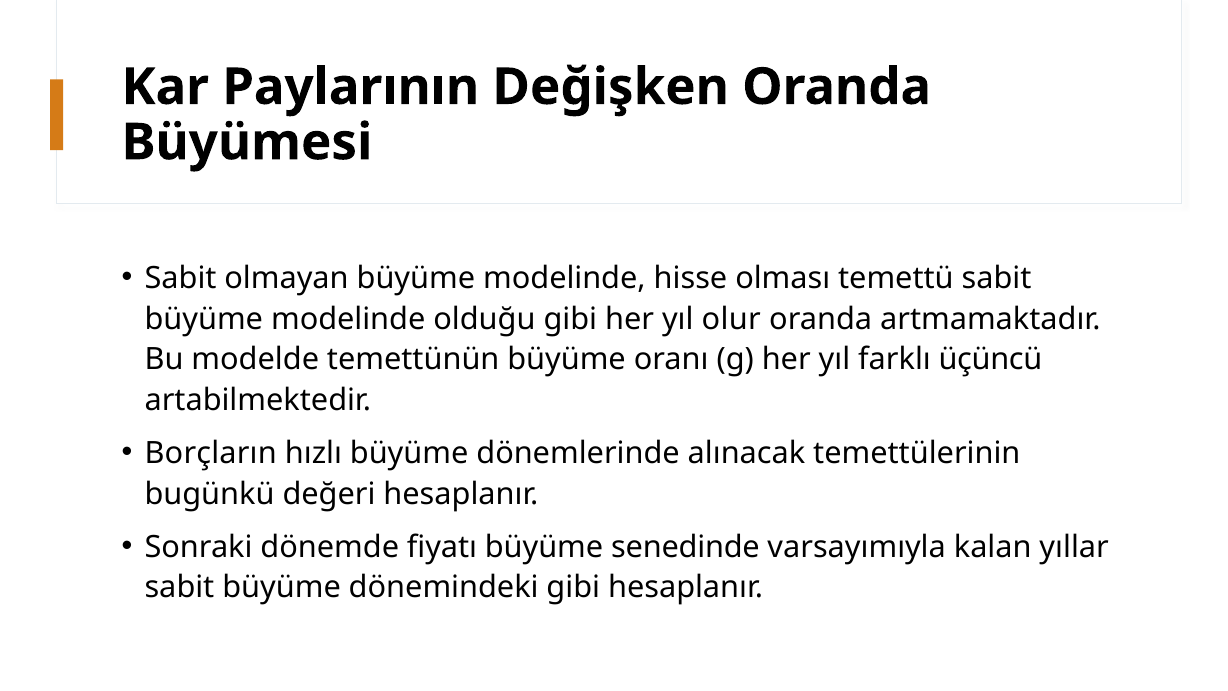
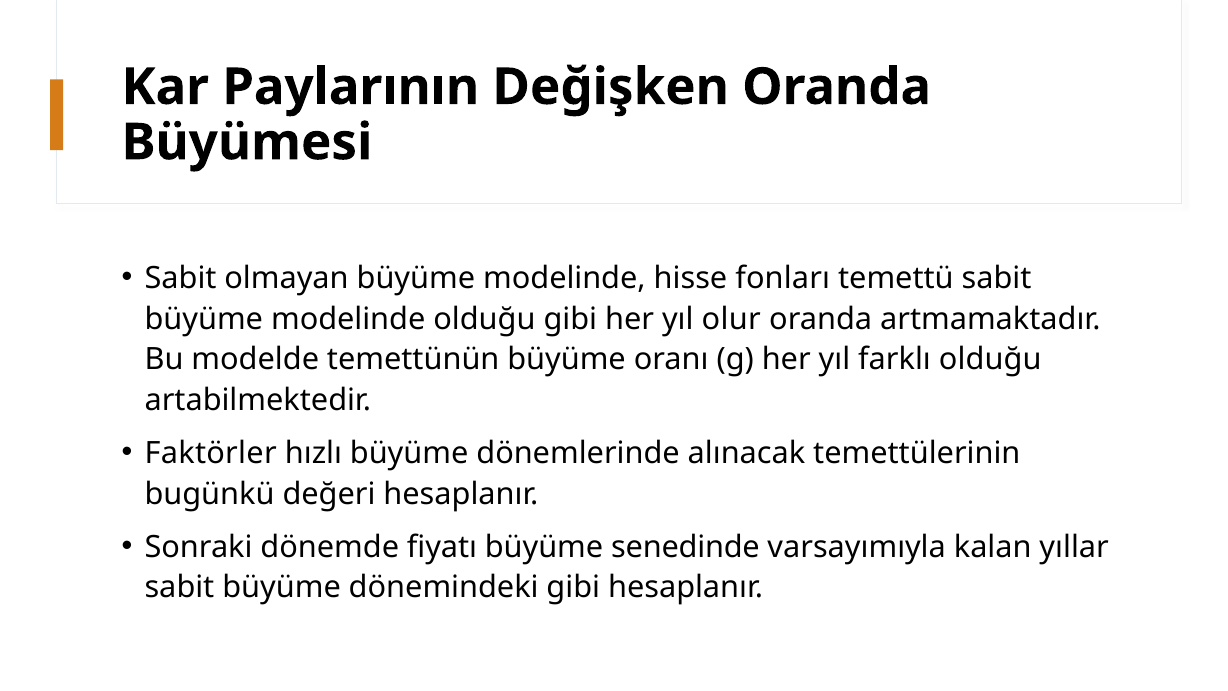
olması: olması -> fonları (783, 278)
farklı üçüncü: üçüncü -> olduğu (990, 359)
Borçların: Borçların -> Faktörler (211, 453)
